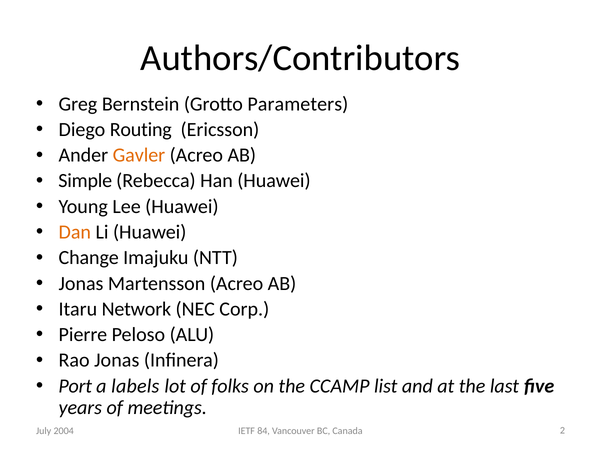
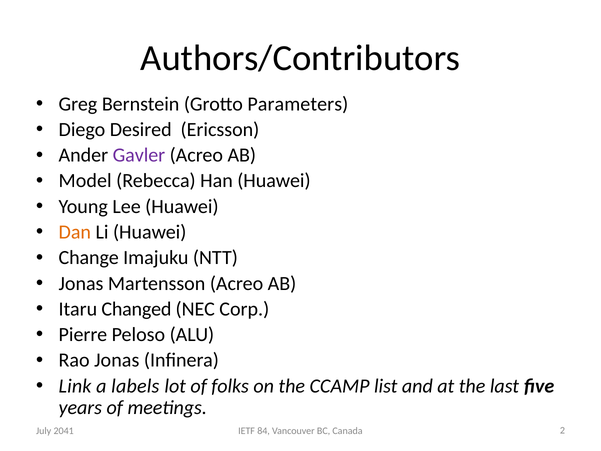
Routing: Routing -> Desired (141, 129)
Gavler colour: orange -> purple (139, 155)
Simple: Simple -> Model (85, 181)
Network: Network -> Changed (136, 309)
Port: Port -> Link (75, 386)
2004: 2004 -> 2041 (64, 430)
